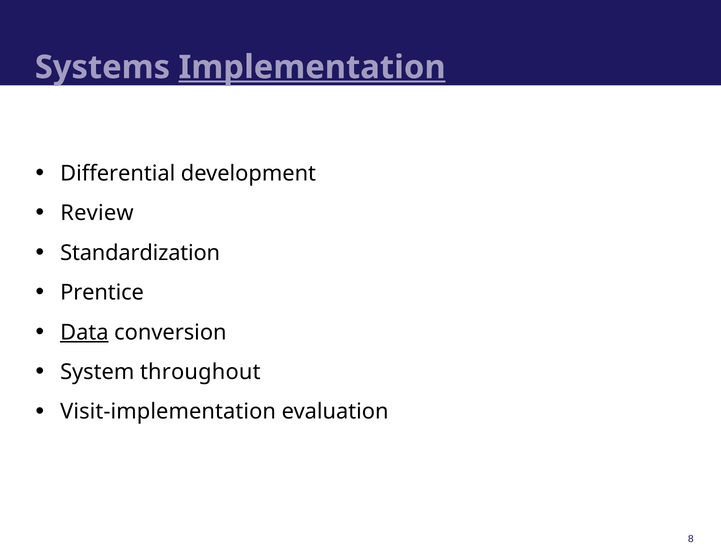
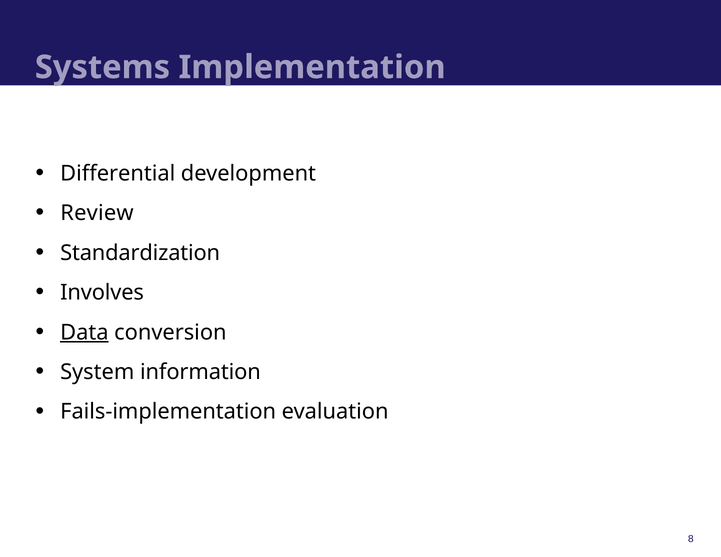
Implementation underline: present -> none (312, 67)
Prentice: Prentice -> Involves (102, 293)
throughout: throughout -> information (200, 372)
Visit-implementation: Visit-implementation -> Fails-implementation (168, 412)
